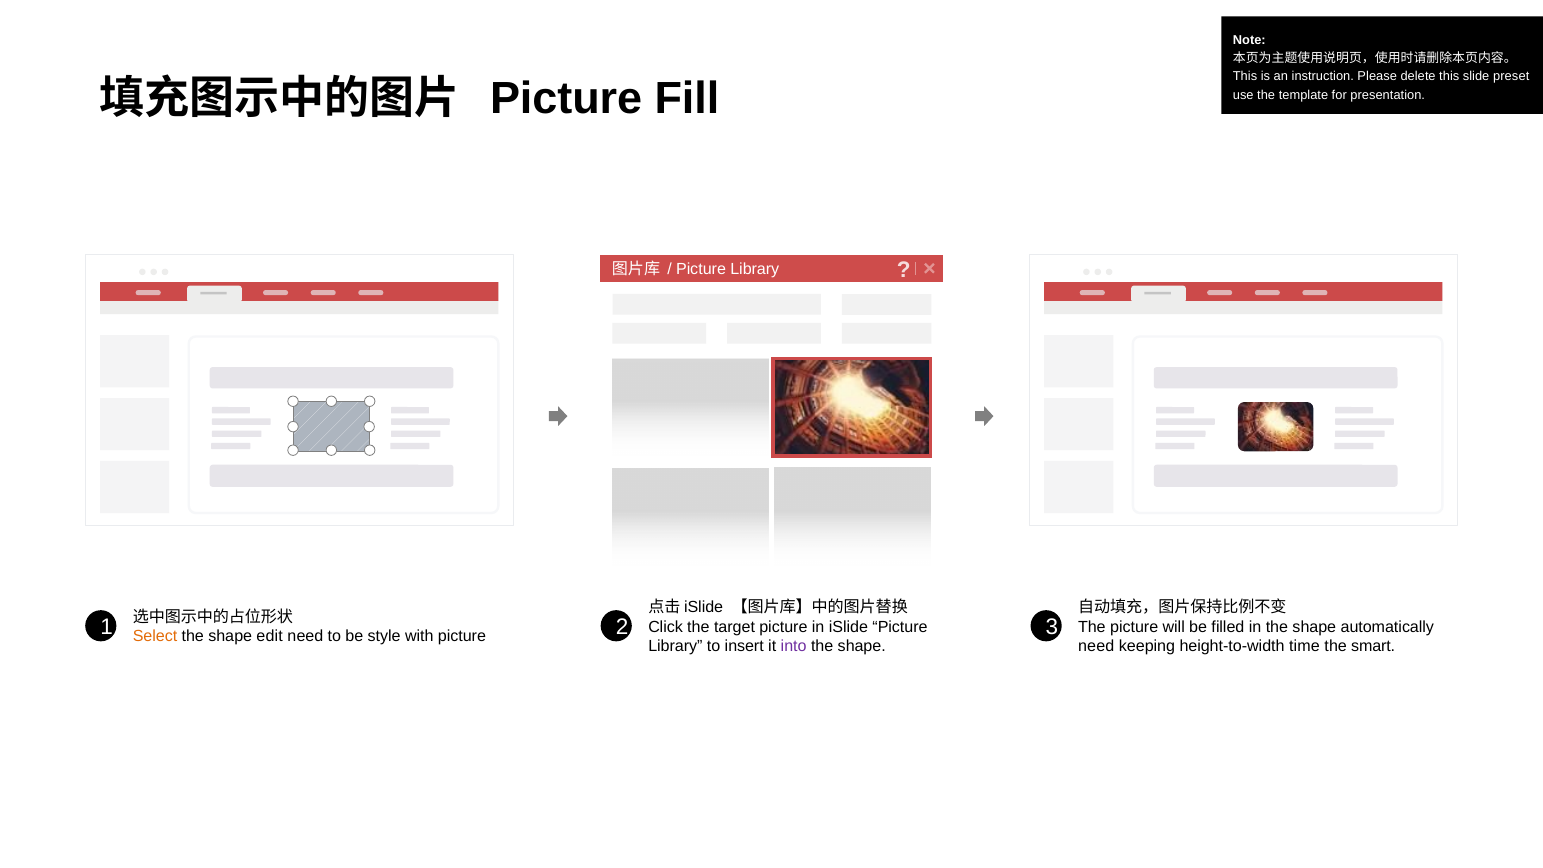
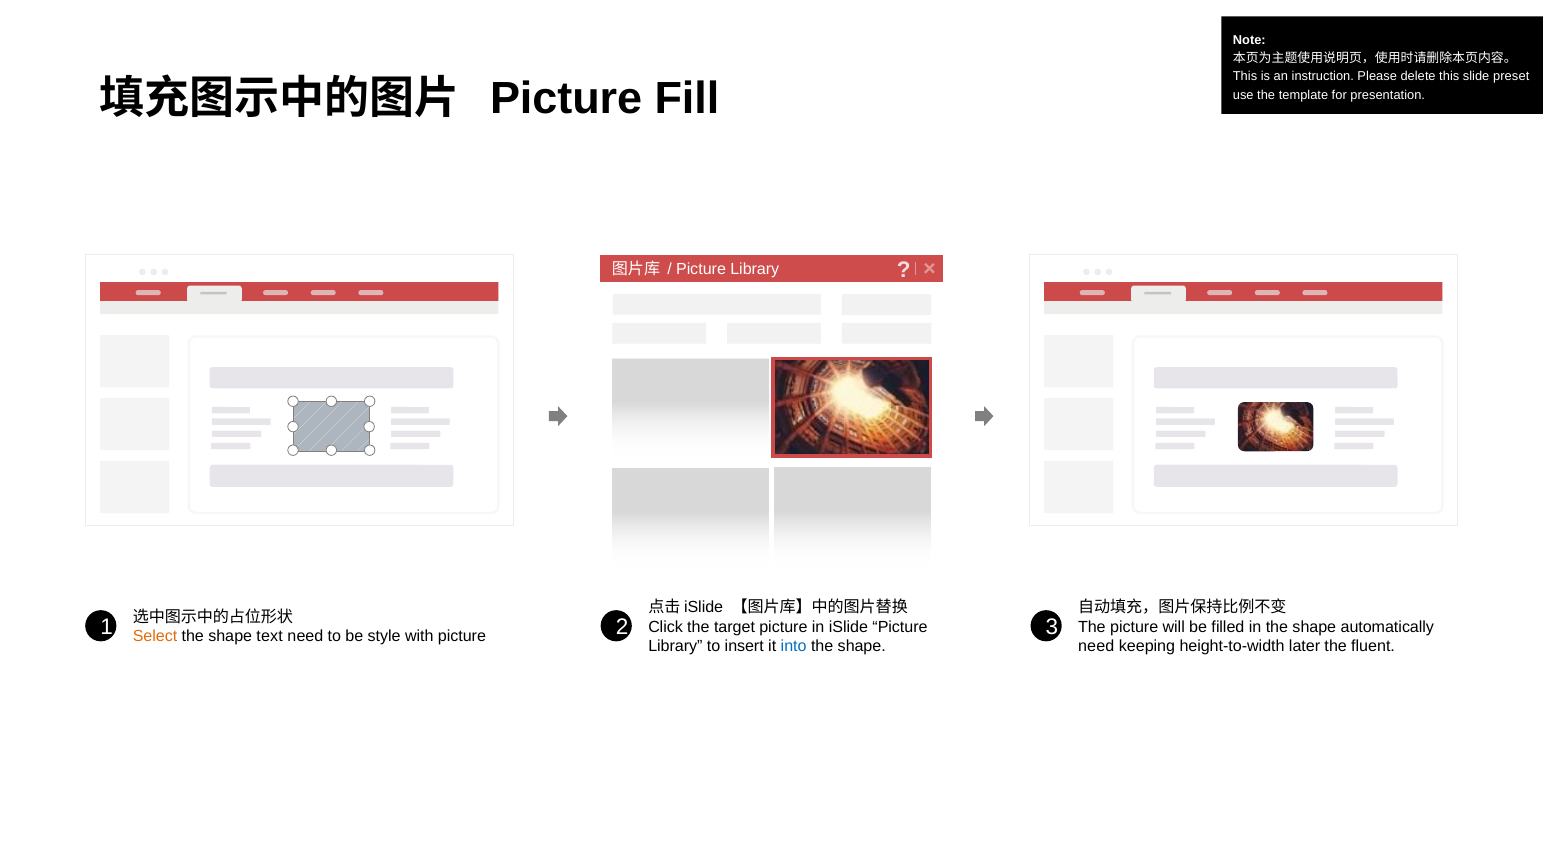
edit: edit -> text (270, 637)
into colour: purple -> blue (794, 646)
time: time -> later (1305, 646)
smart: smart -> fluent (1373, 646)
